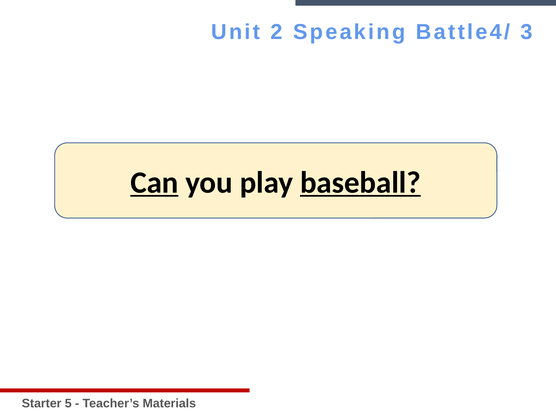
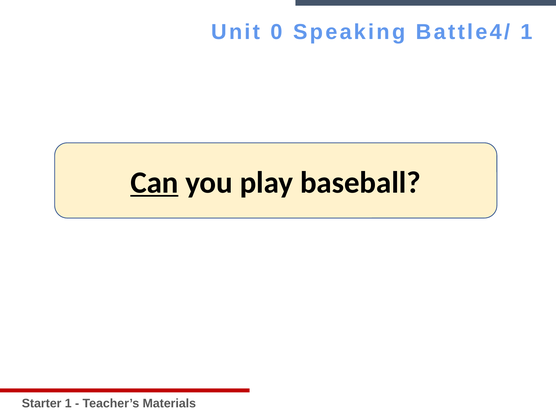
2: 2 -> 0 (277, 32)
Battle4/ 3: 3 -> 1 (527, 32)
baseball underline: present -> none (360, 183)
Starter 5: 5 -> 1 (68, 403)
